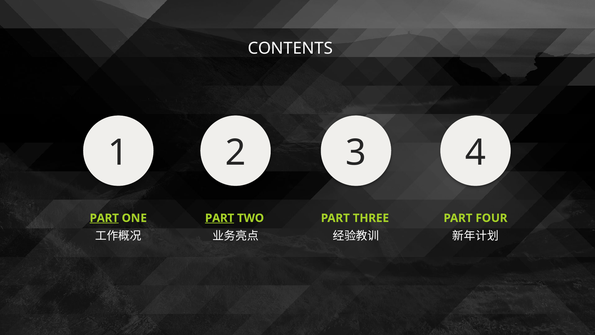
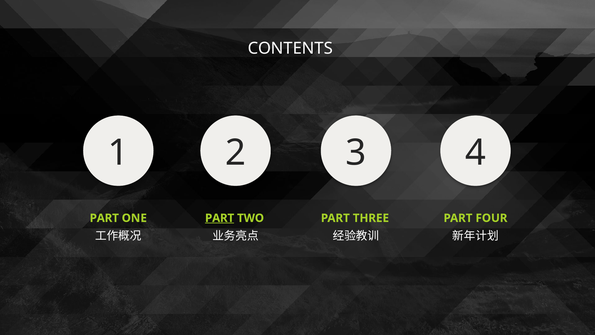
PART underline: present -> none (104, 218)
